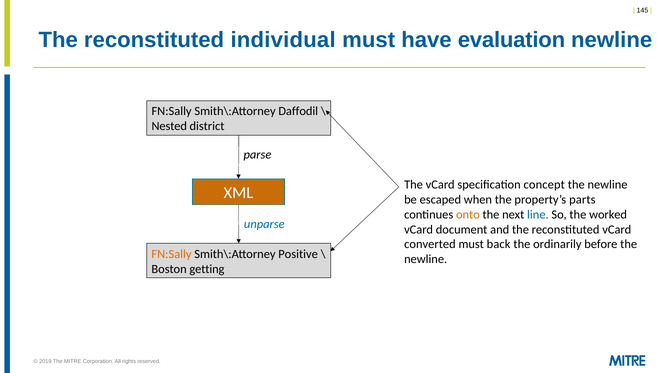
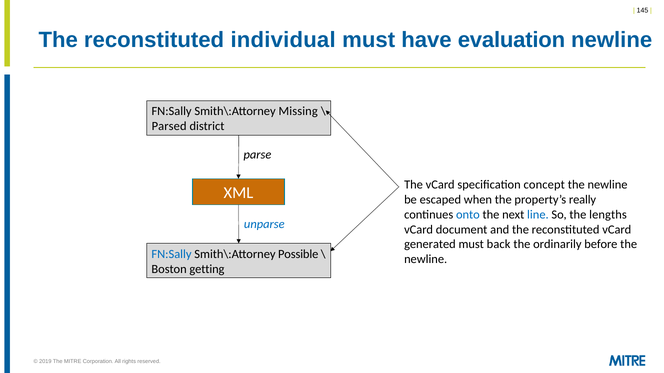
Daffodil: Daffodil -> Missing (298, 111)
Nested: Nested -> Parsed (169, 126)
parts: parts -> really (583, 200)
onto colour: orange -> blue (468, 215)
worked: worked -> lengths (608, 215)
converted: converted -> generated (430, 245)
FN:Sally colour: orange -> blue (172, 254)
Positive: Positive -> Possible (298, 254)
